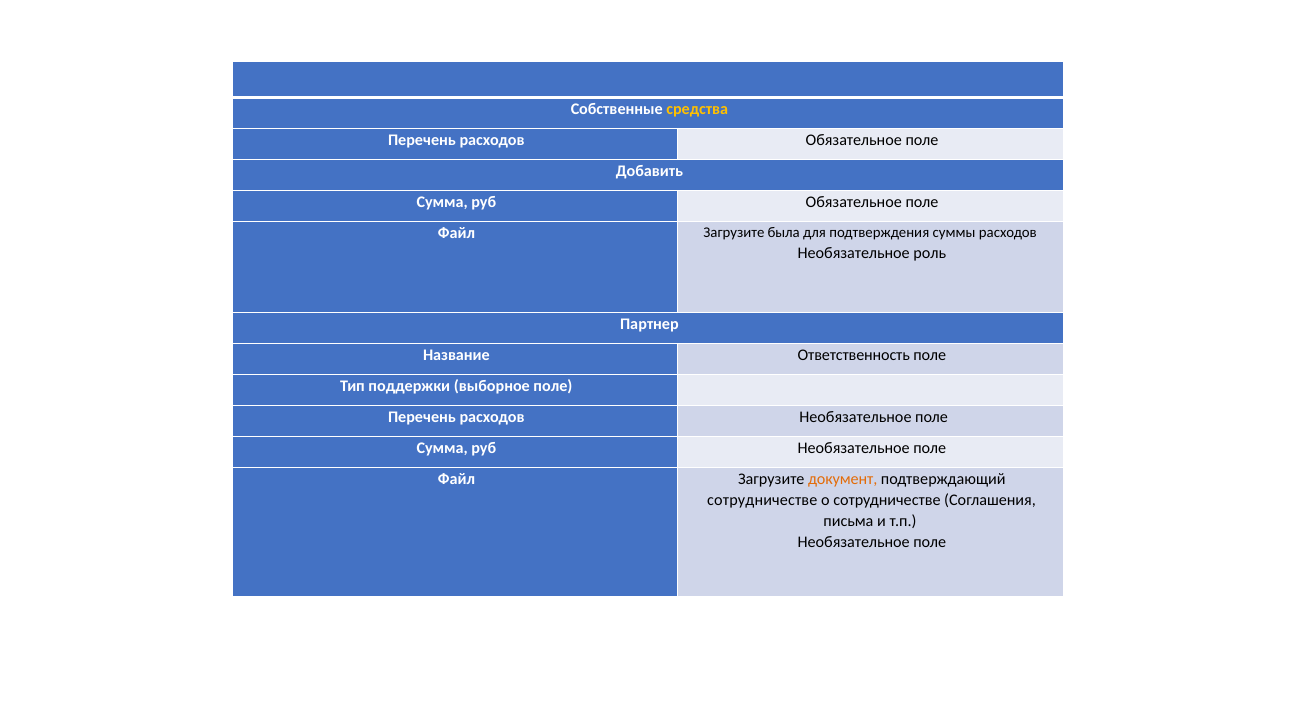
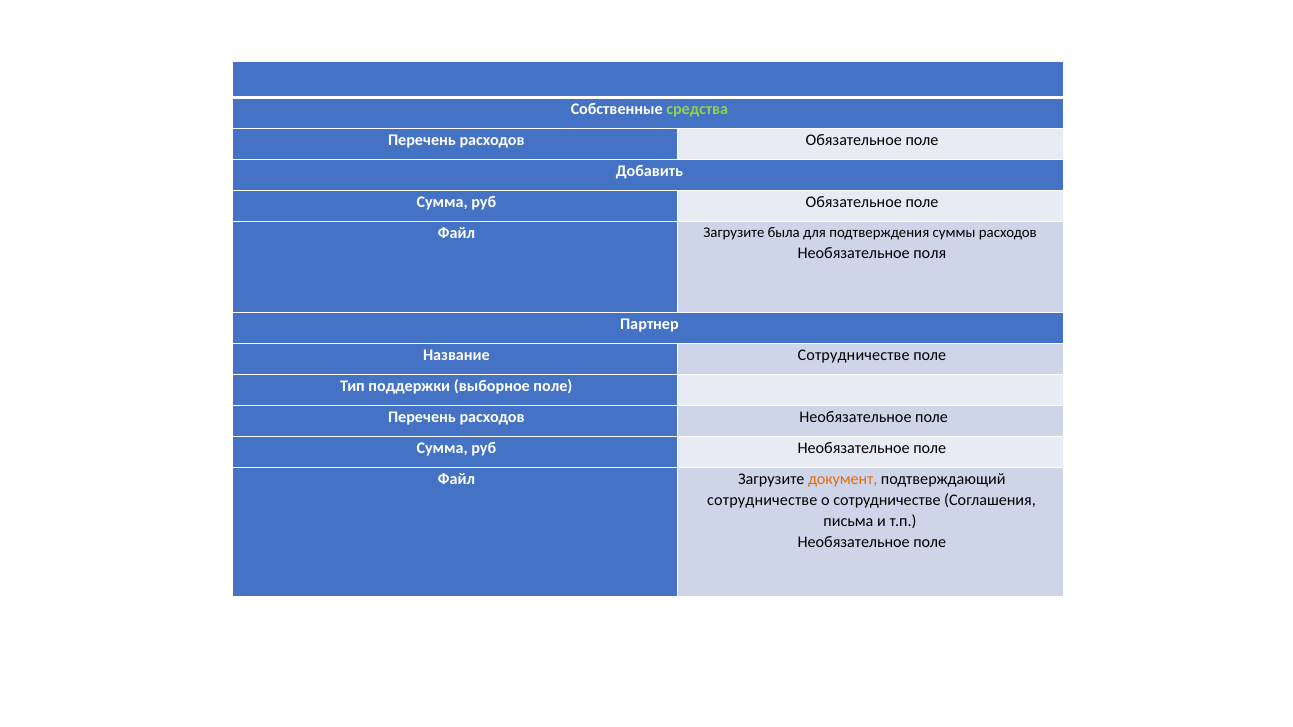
средства colour: yellow -> light green (697, 109)
роль: роль -> поля (930, 253)
Название Ответственность: Ответственность -> Сотрудничестве (854, 355)
